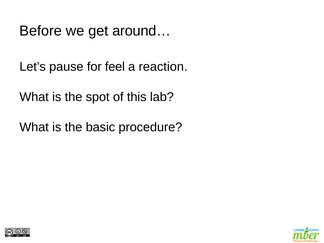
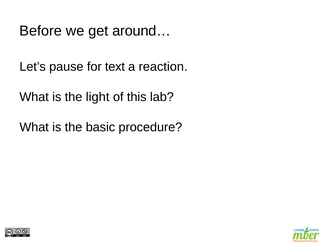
feel: feel -> text (115, 67)
spot: spot -> light (98, 97)
